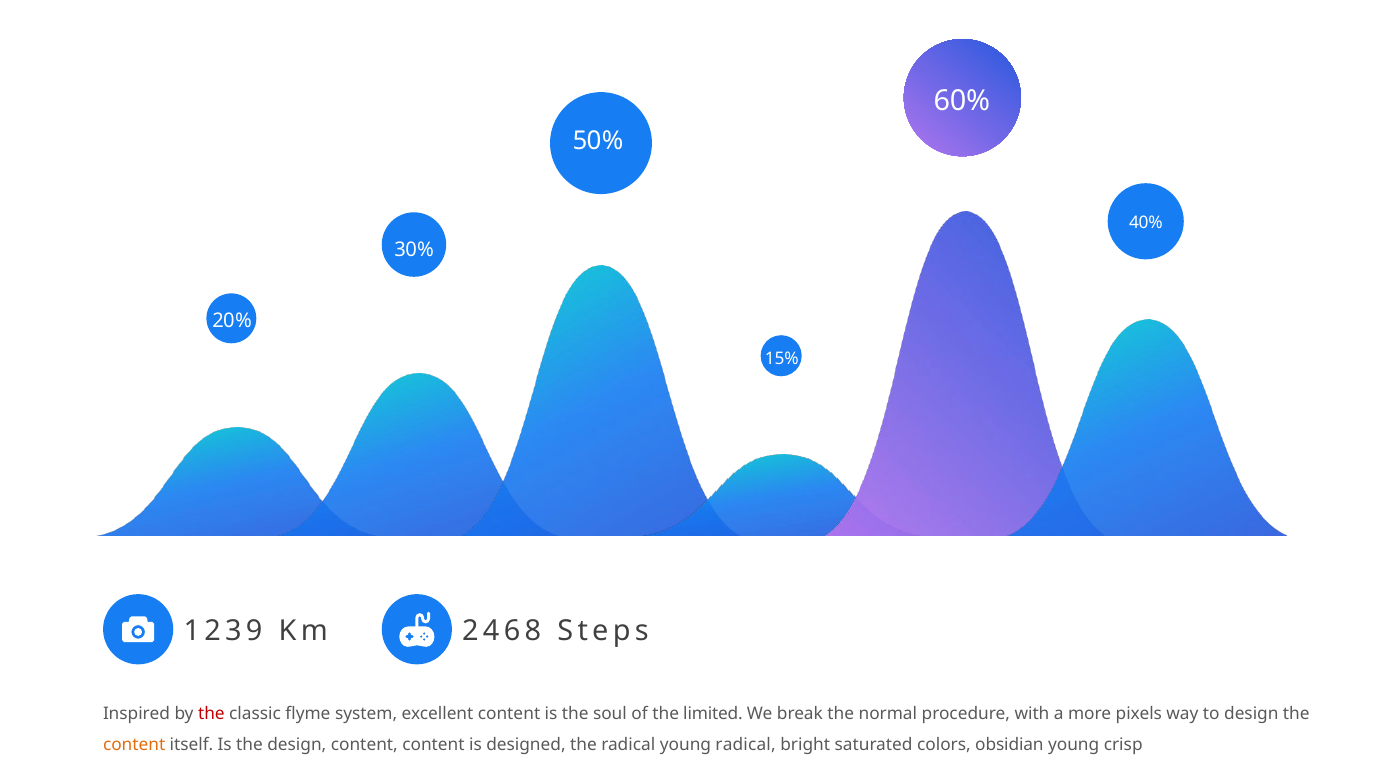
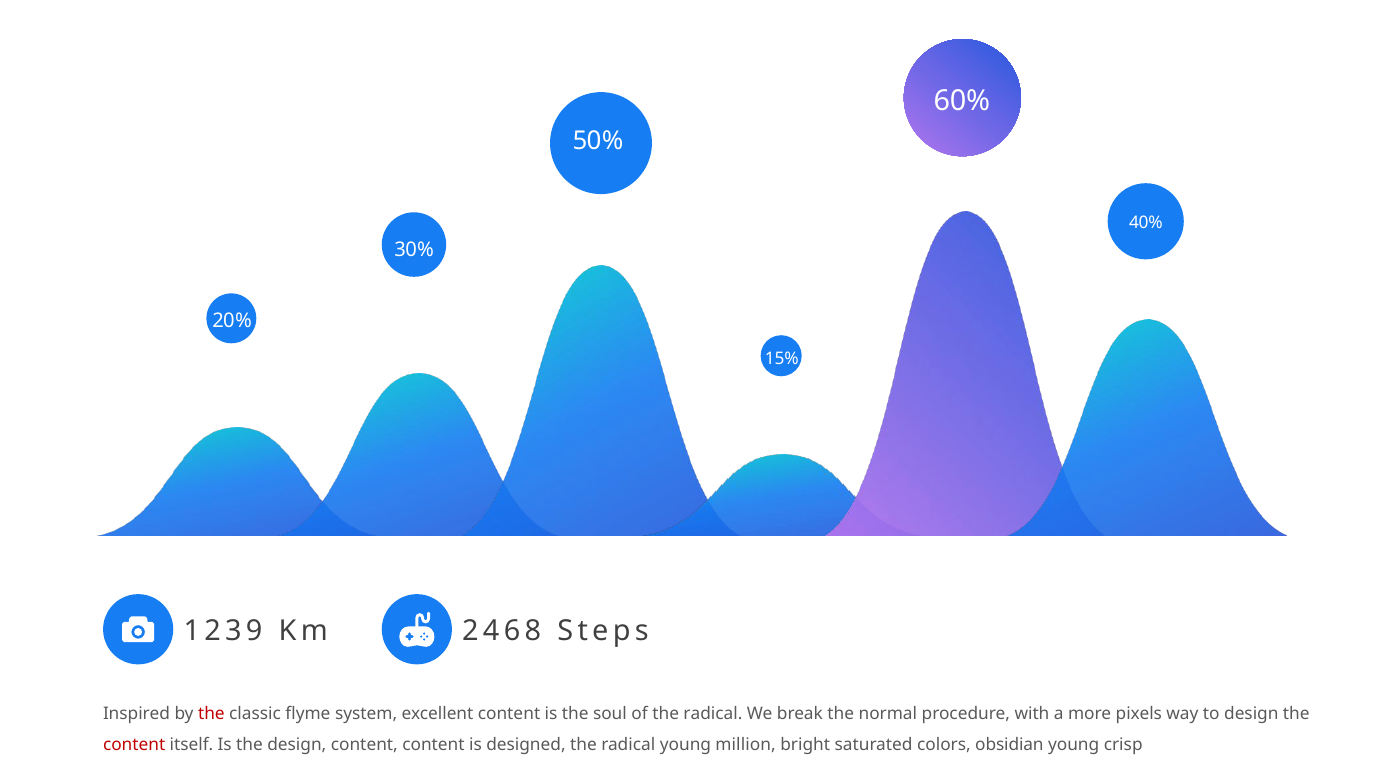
of the limited: limited -> radical (713, 713)
content colour: orange -> red (134, 744)
young radical: radical -> million (746, 744)
